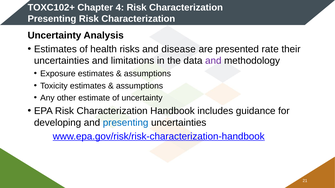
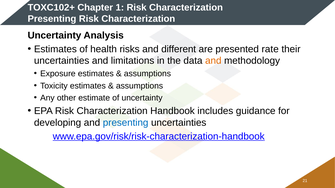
4: 4 -> 1 (120, 8)
disease: disease -> different (179, 49)
and colour: purple -> orange (213, 61)
